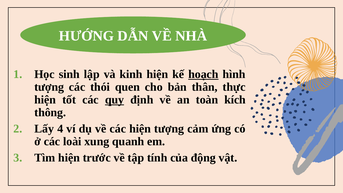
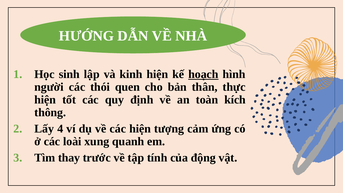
tượng: tượng -> người (49, 87)
quy underline: present -> none (115, 100)
Tìm hiện: hiện -> thay (69, 158)
